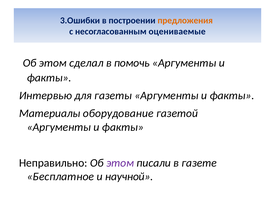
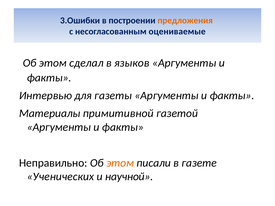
помочь: помочь -> языков (132, 63)
оборудование: оборудование -> примитивной (118, 114)
этом colour: purple -> orange (120, 163)
Бесплатное: Бесплатное -> Ученических (60, 177)
